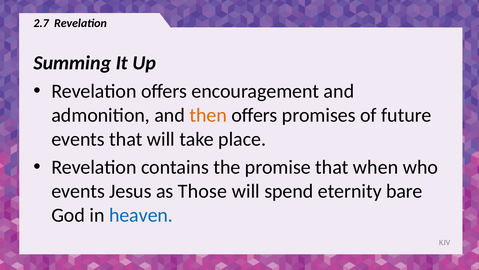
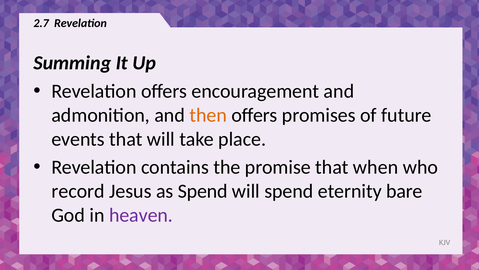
events: events -> record (78, 191)
as Those: Those -> Spend (203, 191)
heaven colour: blue -> purple (141, 215)
